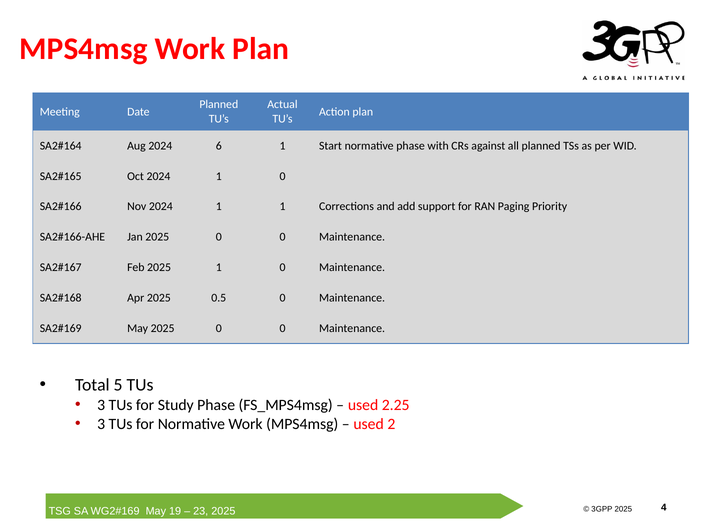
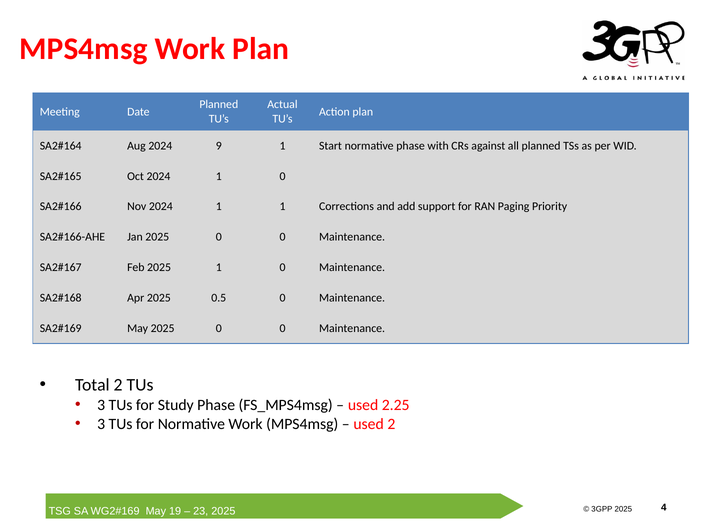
6: 6 -> 9 (219, 146)
Total 5: 5 -> 2 (118, 385)
